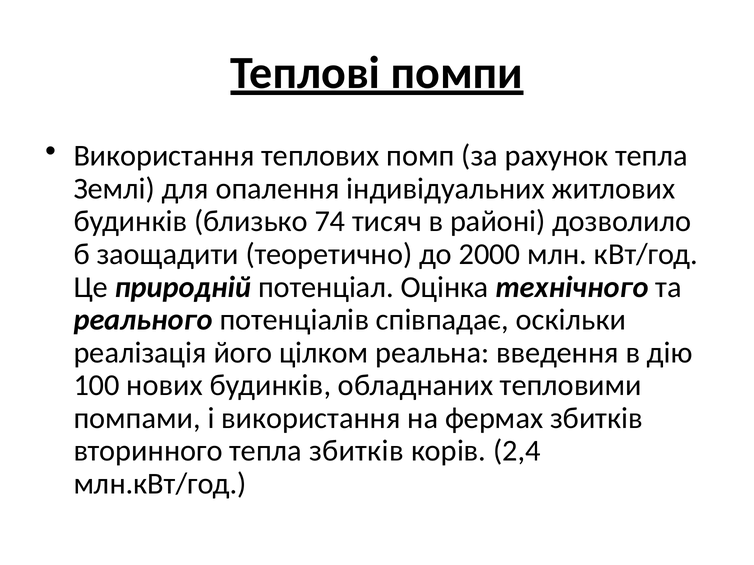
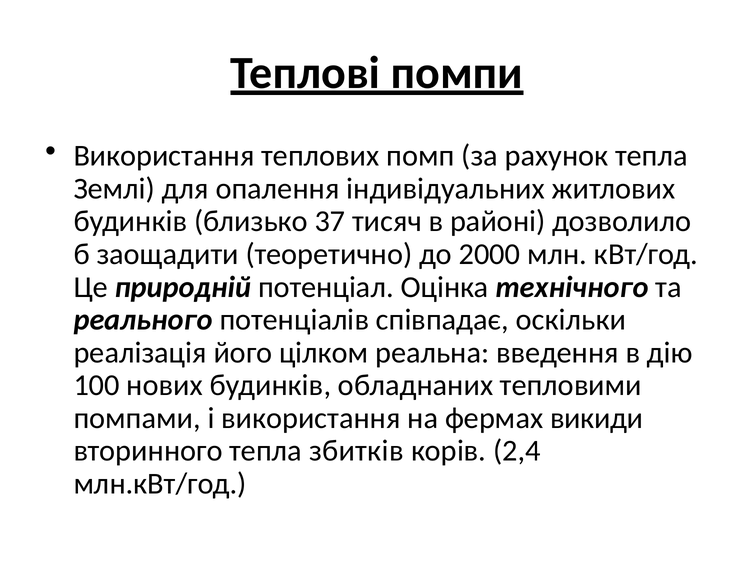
74: 74 -> 37 (330, 222)
фермах збитків: збитків -> викиди (597, 418)
